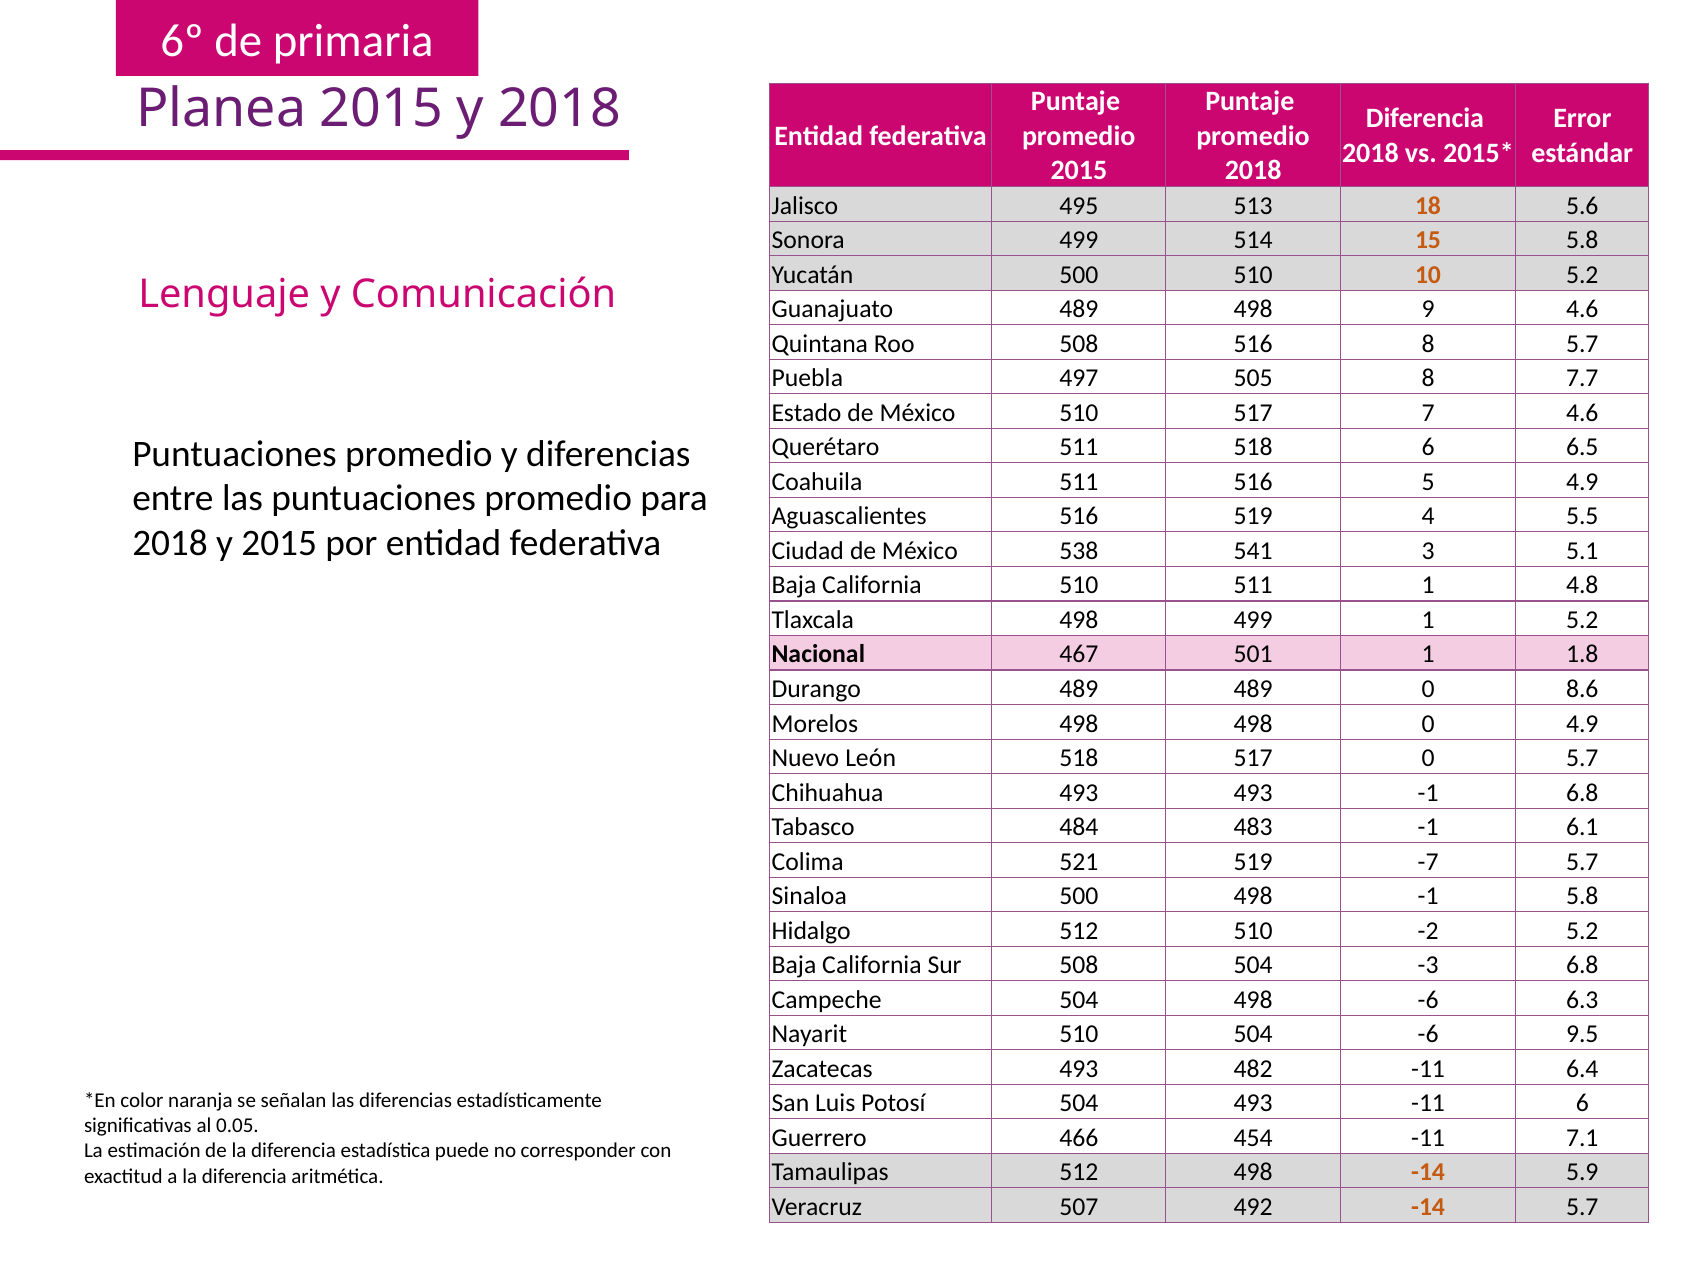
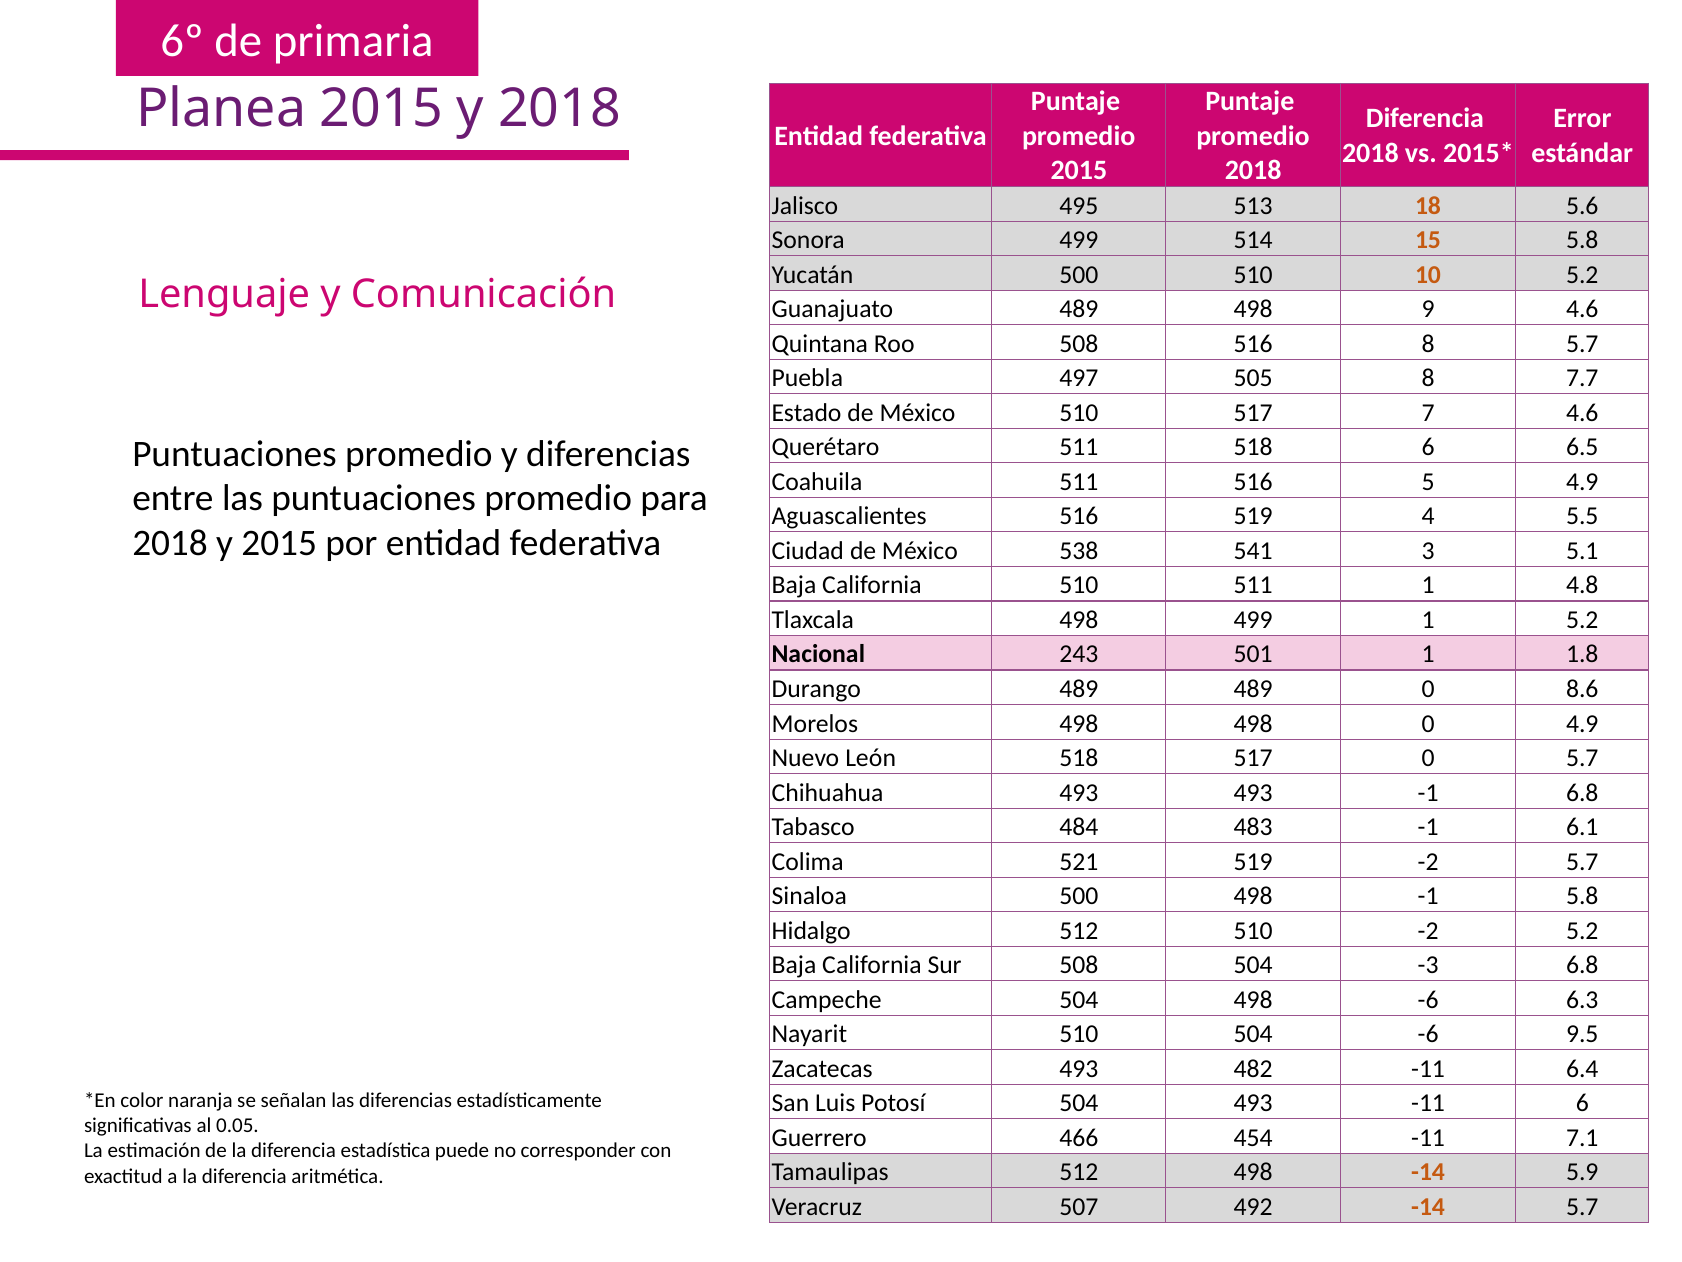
467: 467 -> 243 (1079, 654)
519 -7: -7 -> -2 (1428, 861)
